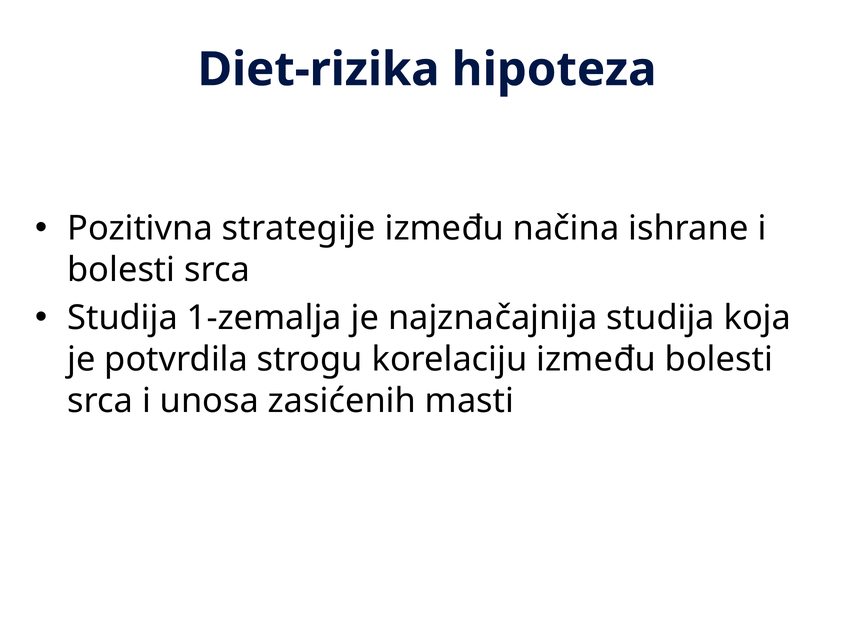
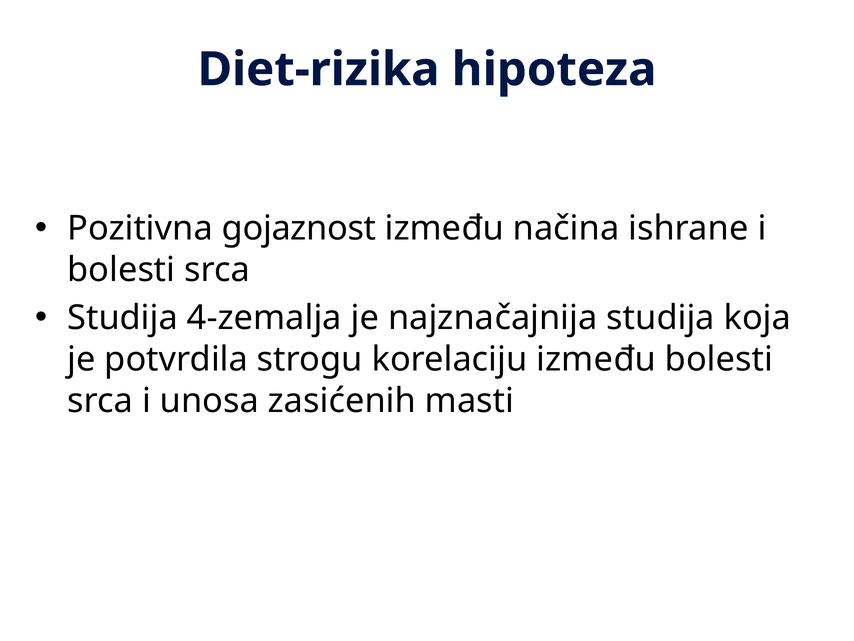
strategije: strategije -> gojaznost (299, 228)
1-zemalja: 1-zemalja -> 4-zemalja (264, 318)
